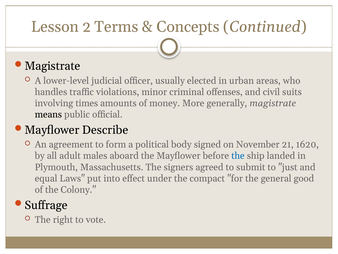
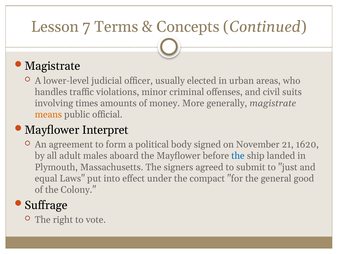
2: 2 -> 7 (87, 27)
means colour: black -> orange (48, 114)
Describe: Describe -> Interpret (105, 130)
